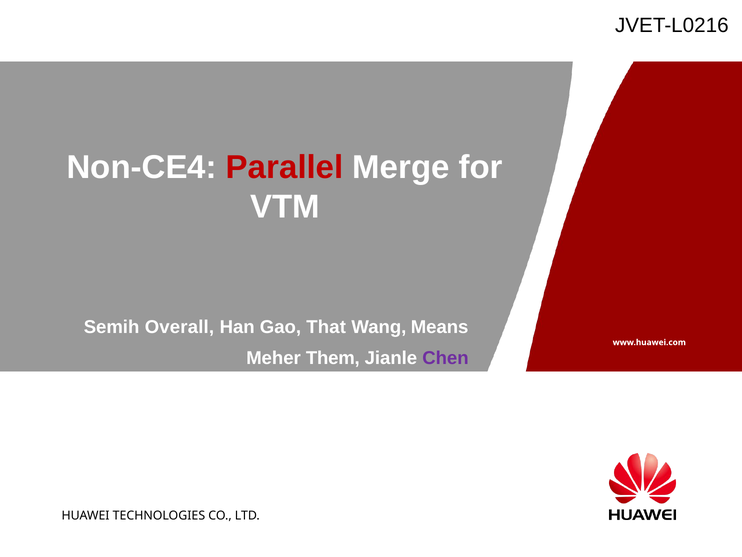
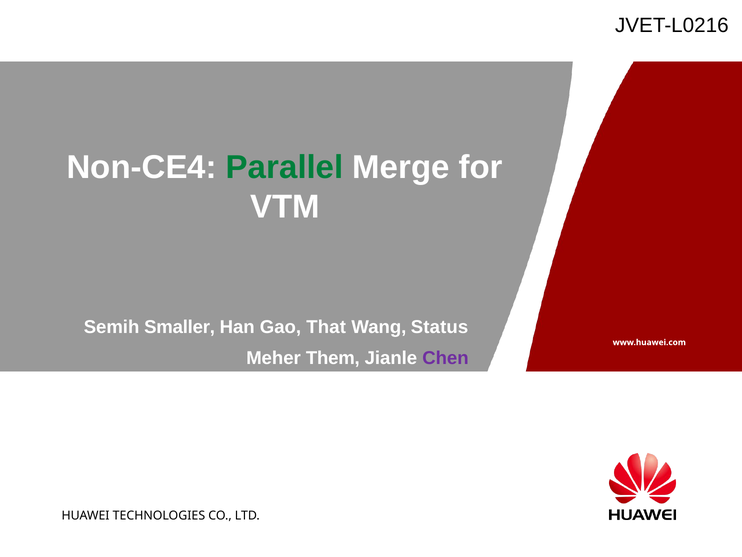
Parallel colour: red -> green (285, 167)
Overall: Overall -> Smaller (180, 327)
Means: Means -> Status (440, 327)
